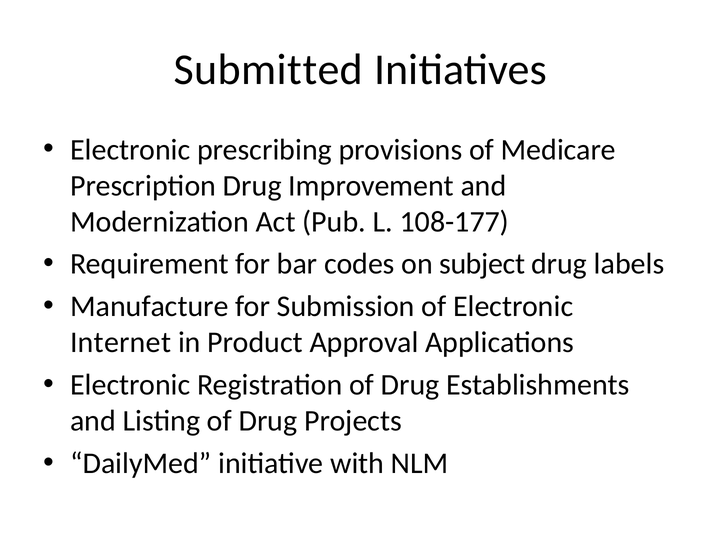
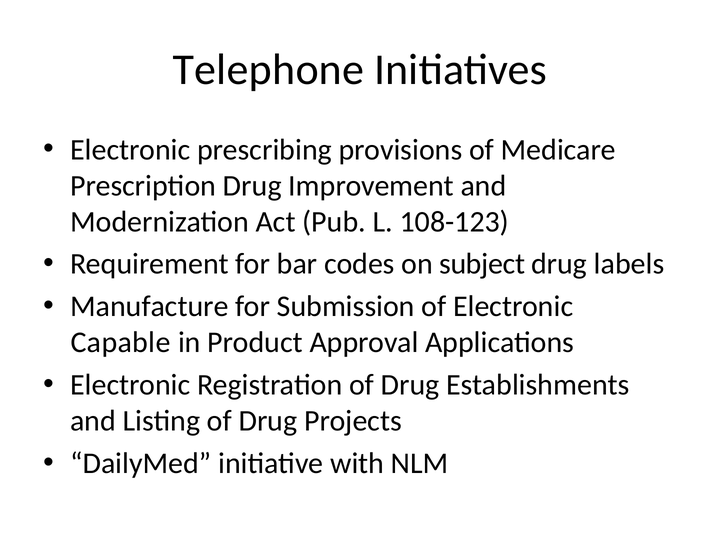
Submitted: Submitted -> Telephone (268, 70)
108-177: 108-177 -> 108-123 (454, 222)
Internet: Internet -> Capable (121, 343)
